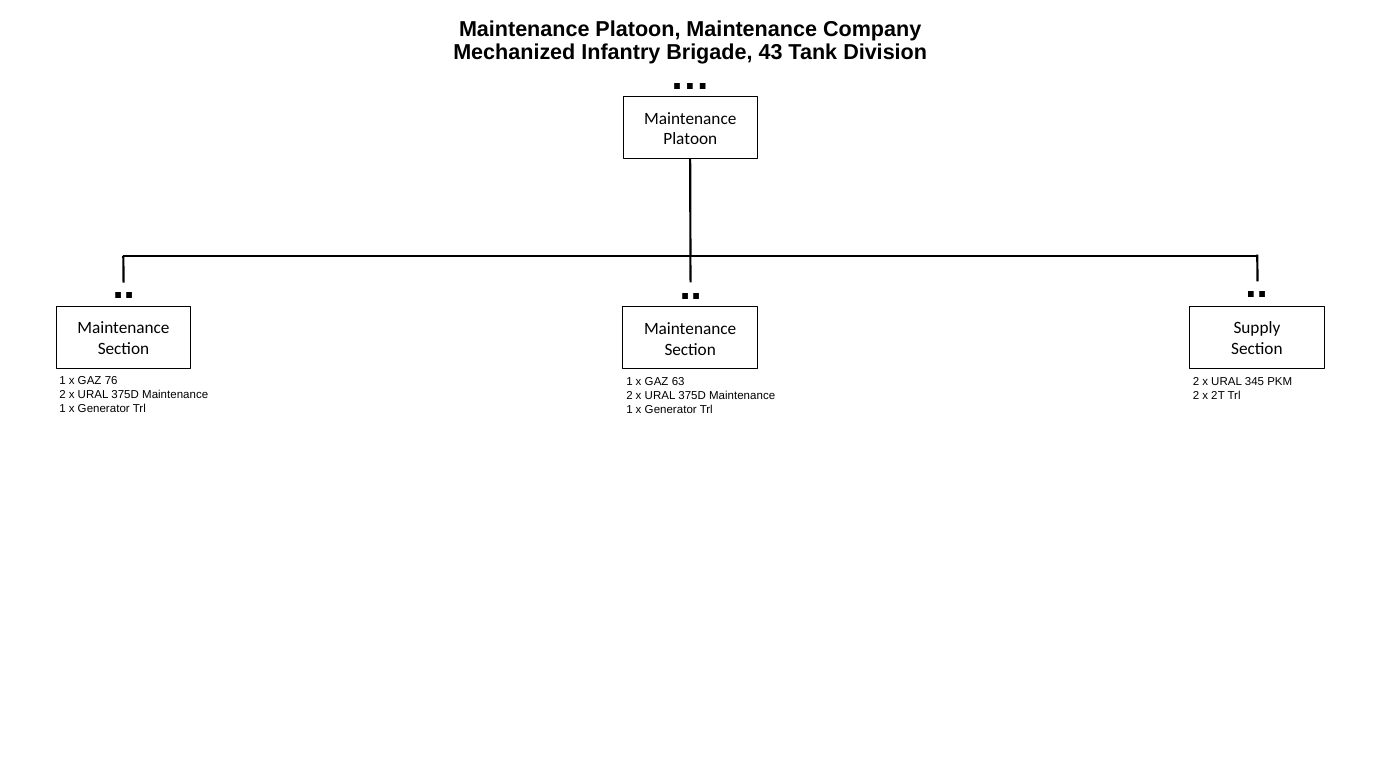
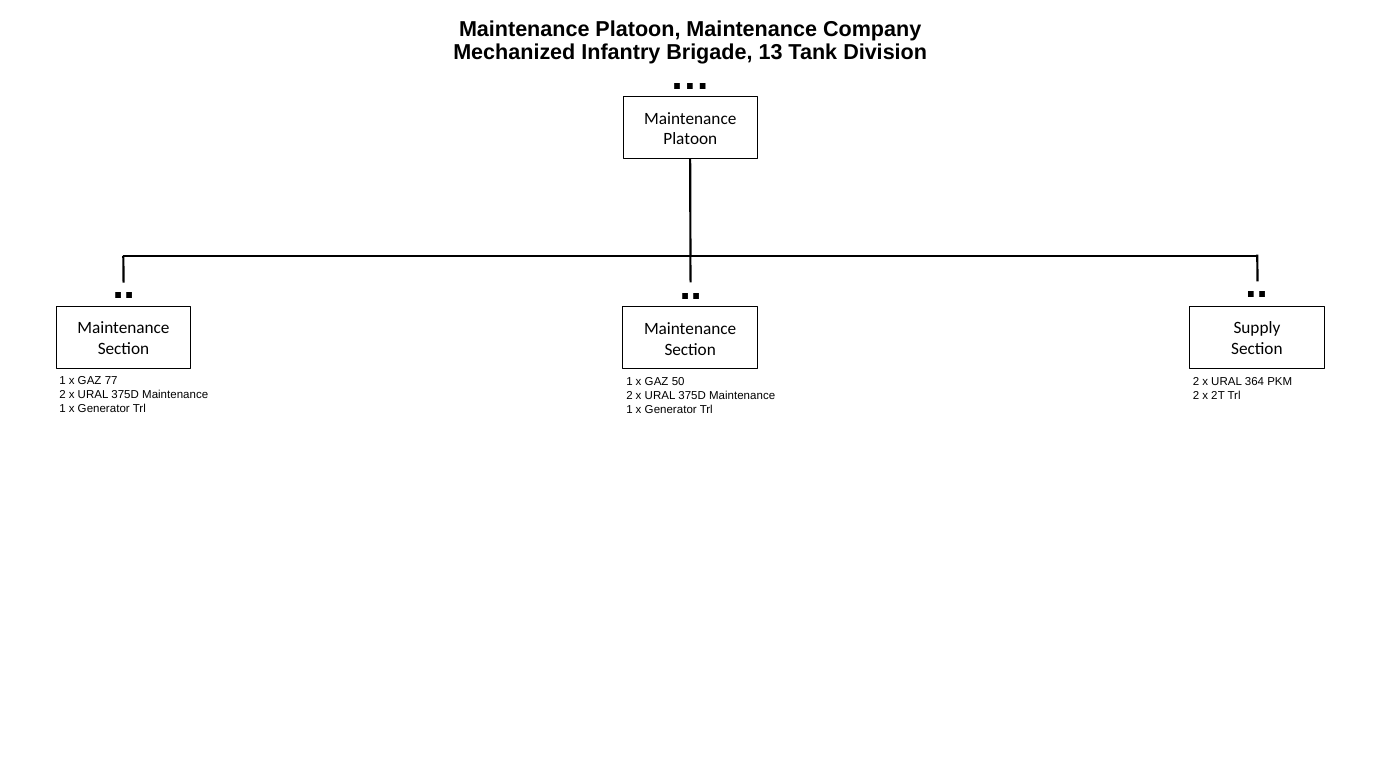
43: 43 -> 13 (771, 52)
76: 76 -> 77 (111, 381)
63: 63 -> 50 (678, 382)
345: 345 -> 364 (1254, 382)
